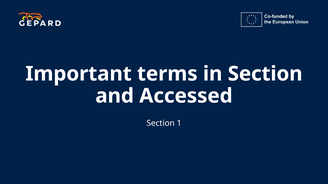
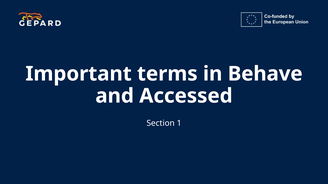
in Section: Section -> Behave (265, 74)
